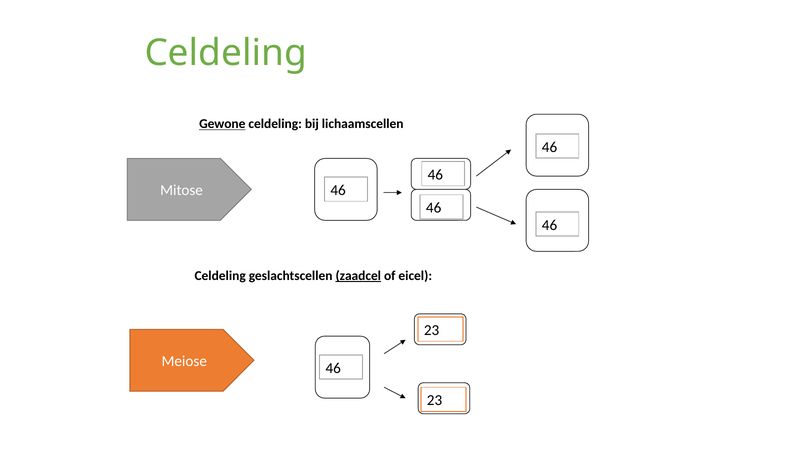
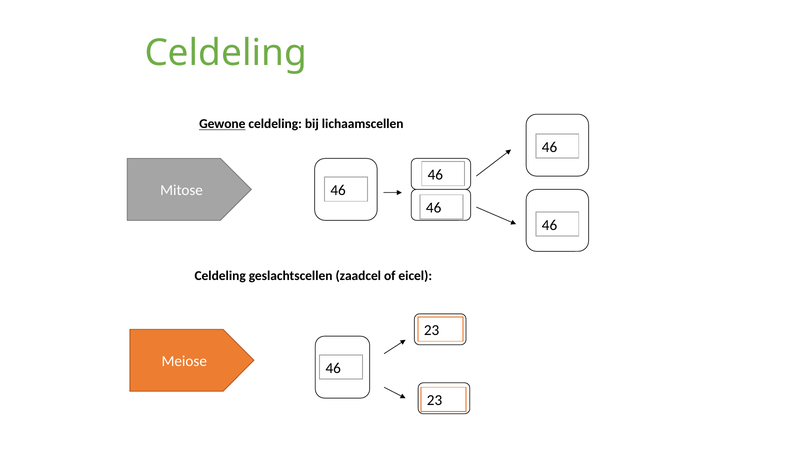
zaadcel underline: present -> none (358, 275)
